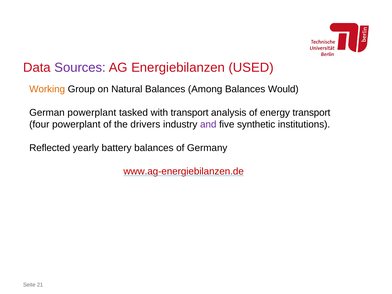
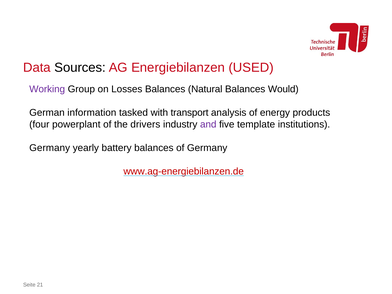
Sources colour: purple -> black (80, 68)
Working colour: orange -> purple (47, 89)
Natural: Natural -> Losses (127, 89)
Among: Among -> Natural (205, 89)
German powerplant: powerplant -> information (92, 113)
energy transport: transport -> products (311, 113)
synthetic: synthetic -> template (256, 124)
Reflected: Reflected -> Germany (50, 148)
